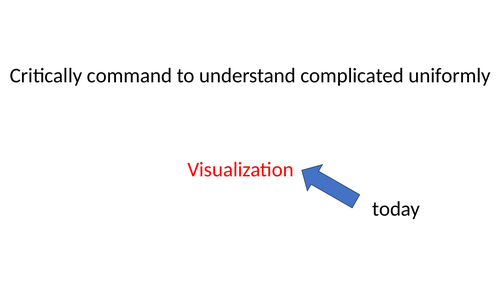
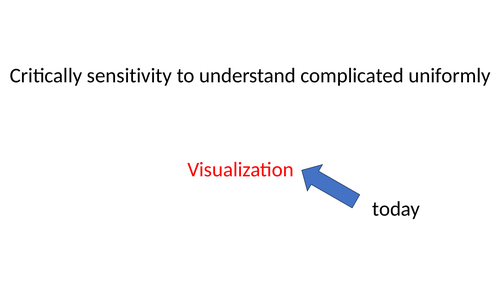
command: command -> sensitivity (129, 75)
